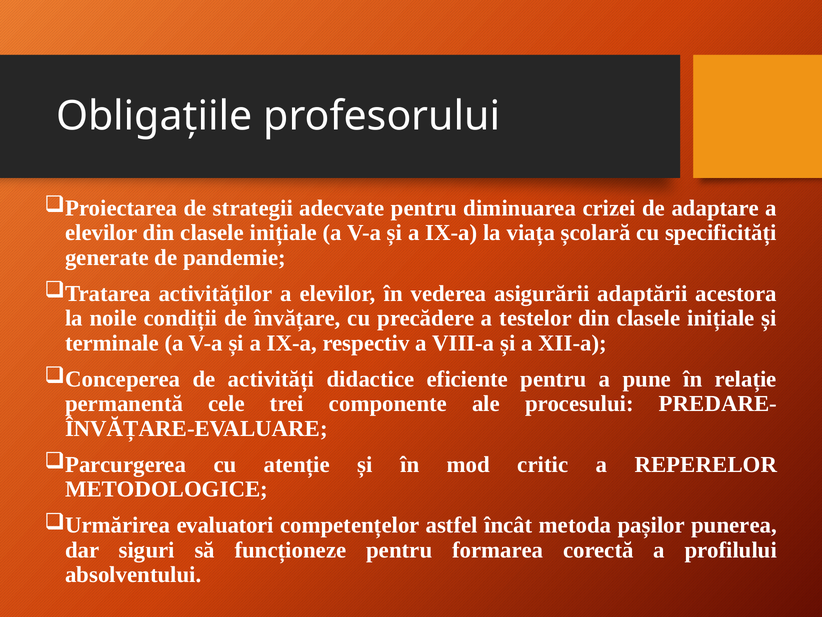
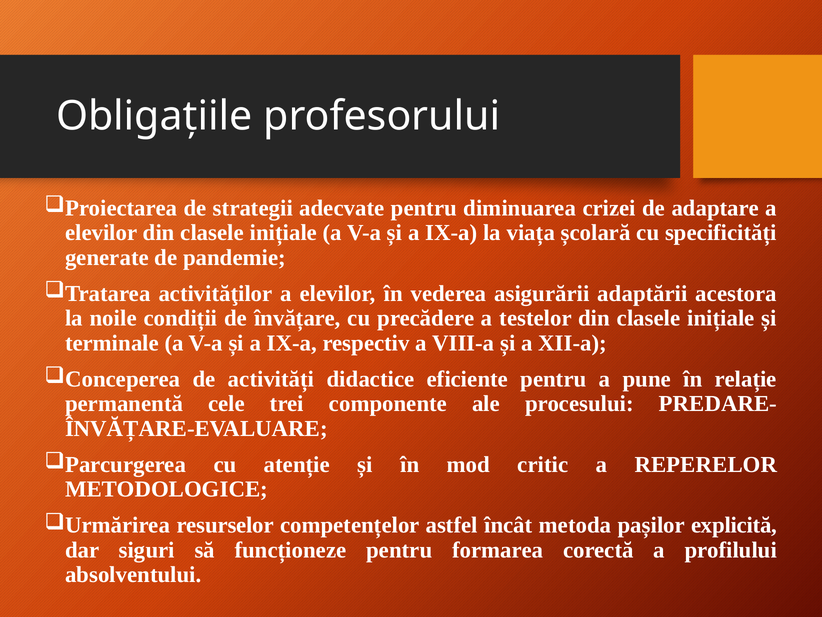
evaluatori: evaluatori -> resurselor (225, 525)
punerea: punerea -> explicită (734, 525)
